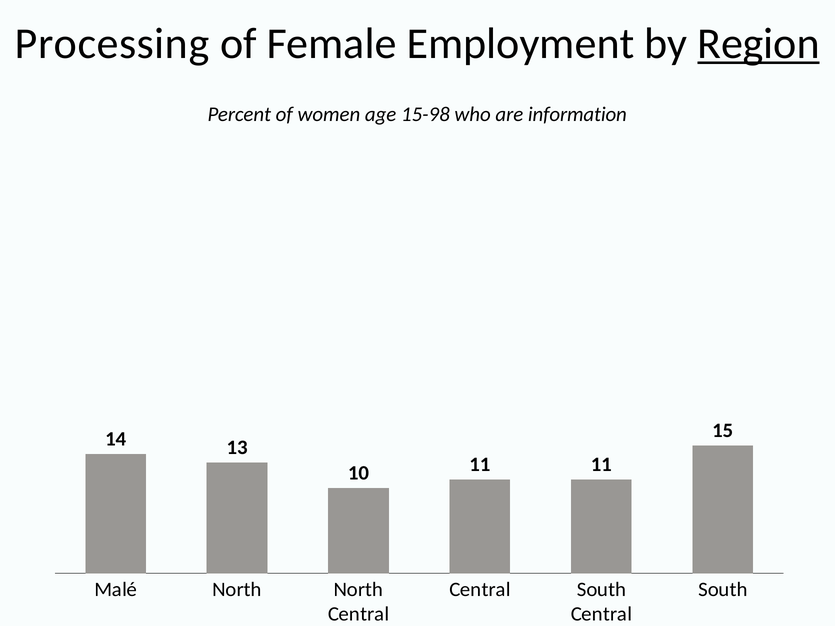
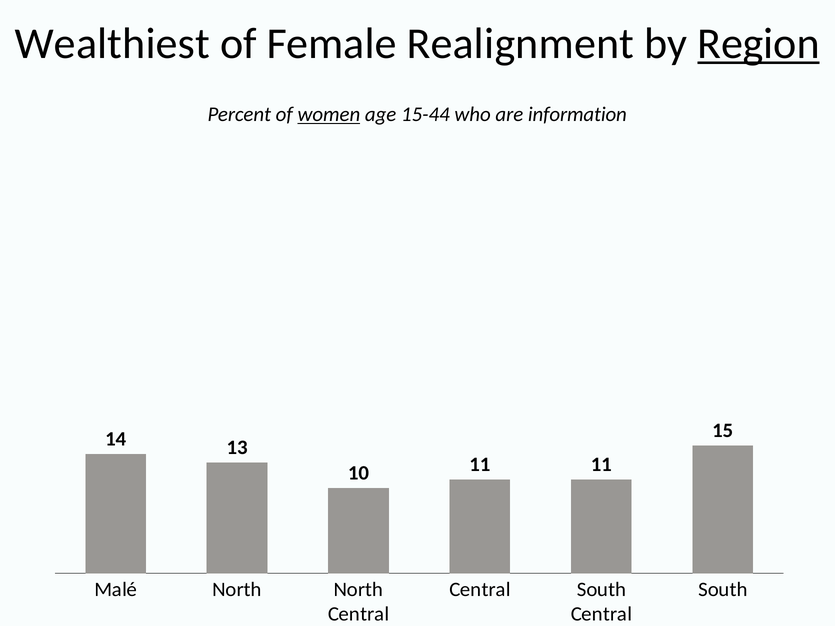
Processing: Processing -> Wealthiest (112, 44)
Employment: Employment -> Realignment (520, 44)
women underline: none -> present (329, 115)
15-98: 15-98 -> 15-44 (425, 115)
